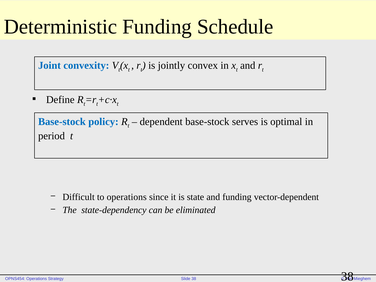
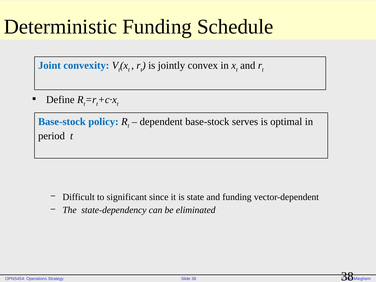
to operations: operations -> significant (127, 197)
